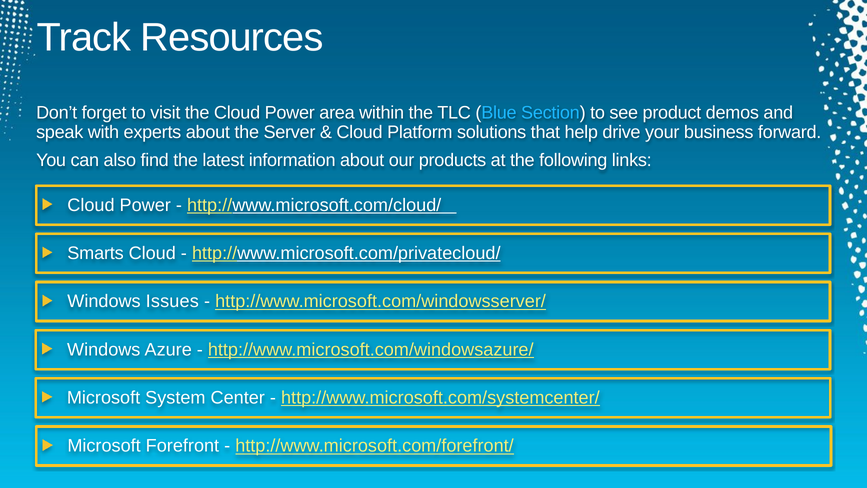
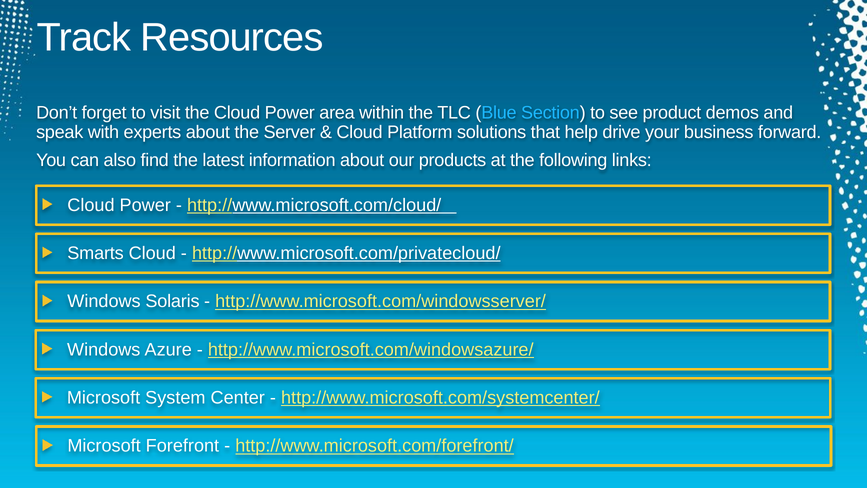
Issues: Issues -> Solaris (172, 301)
